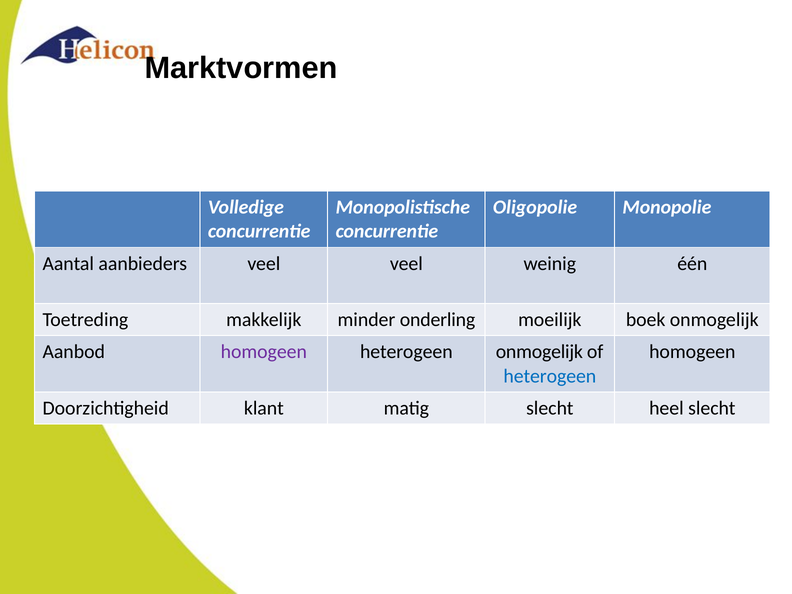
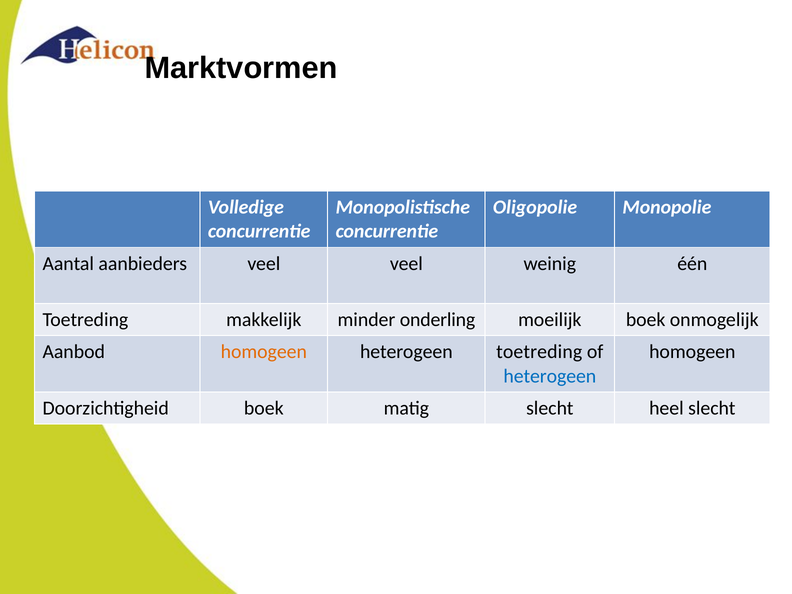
homogeen colour: purple -> orange (264, 352)
heterogeen onmogelijk: onmogelijk -> toetreding (539, 352)
Doorzichtigheid klant: klant -> boek (264, 408)
